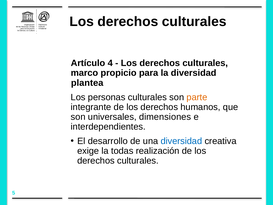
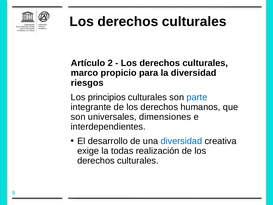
4: 4 -> 2 (110, 63)
plantea: plantea -> riesgos (87, 83)
personas: personas -> principios (107, 97)
parte colour: orange -> blue (197, 97)
